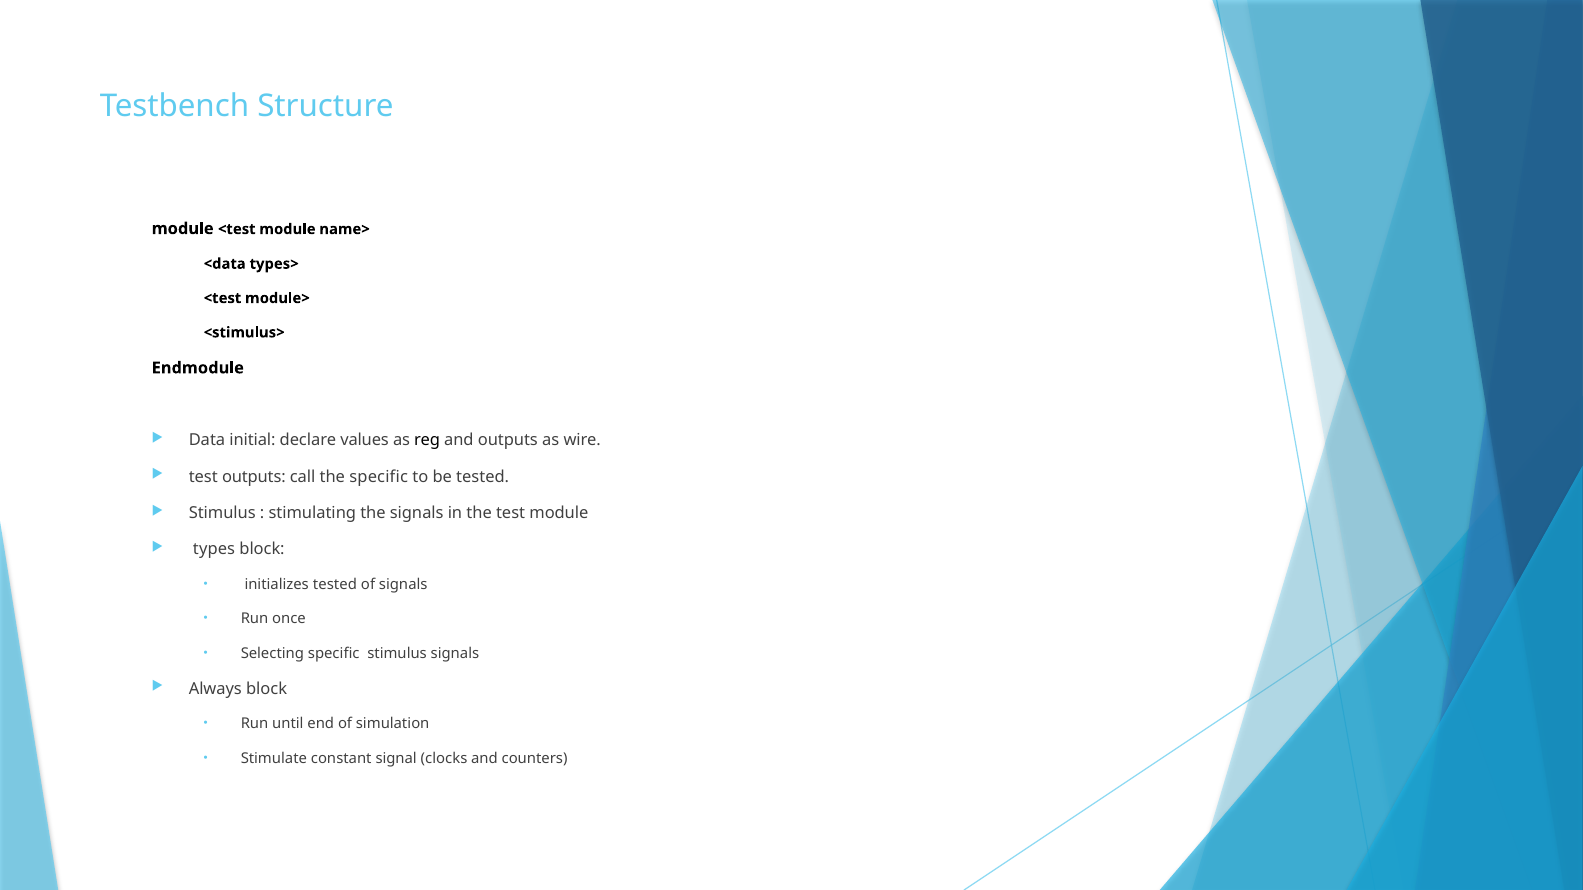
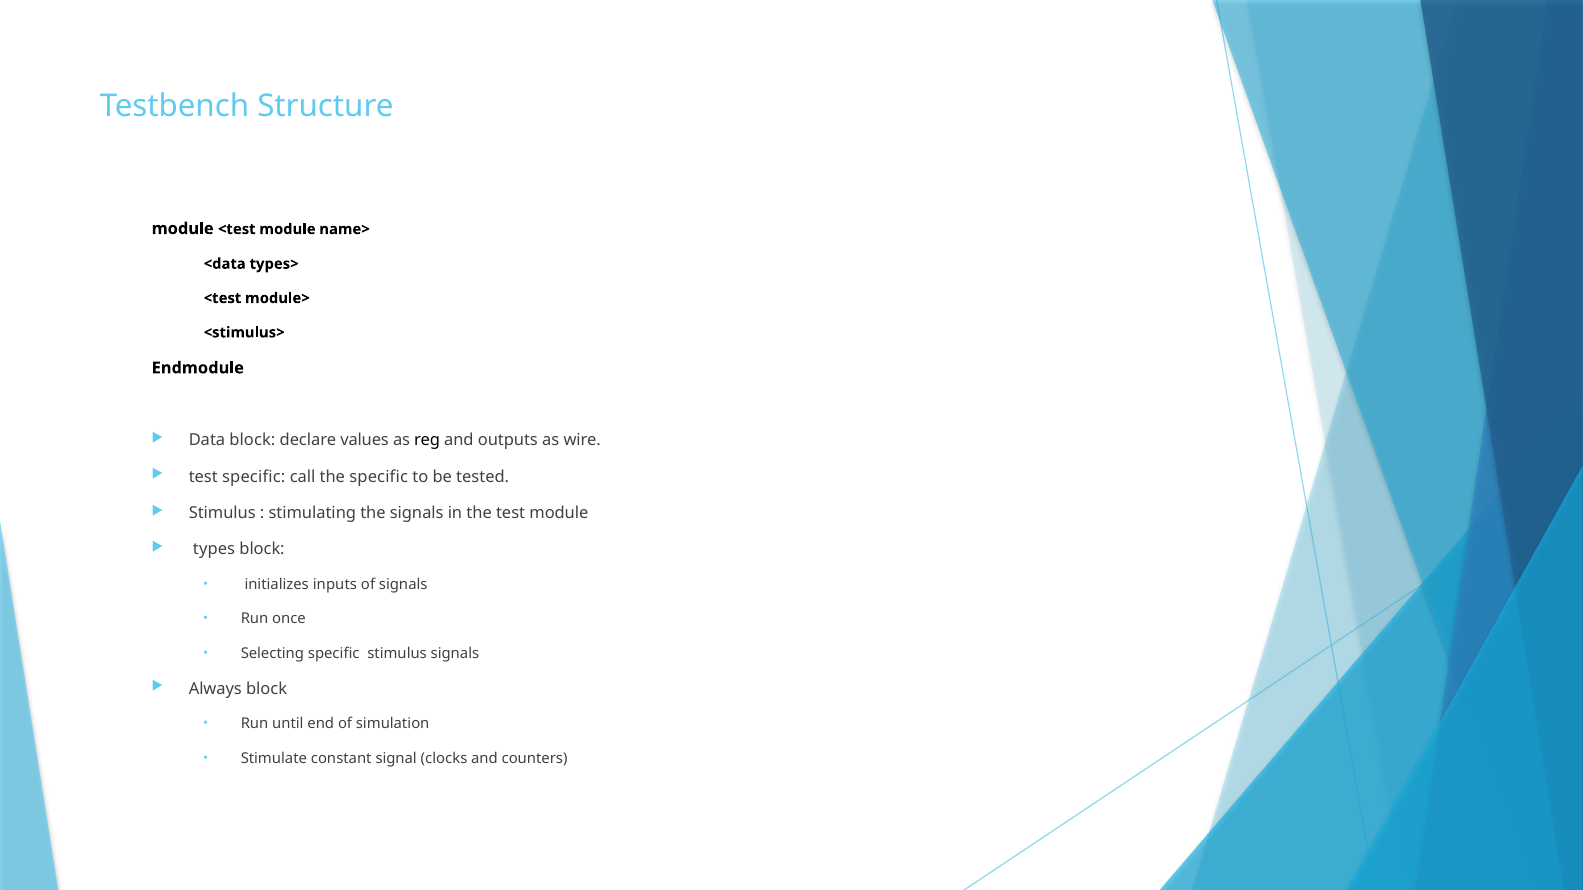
Data initial: initial -> block (252, 441)
test outputs: outputs -> specific (254, 477)
initializes tested: tested -> inputs (335, 585)
